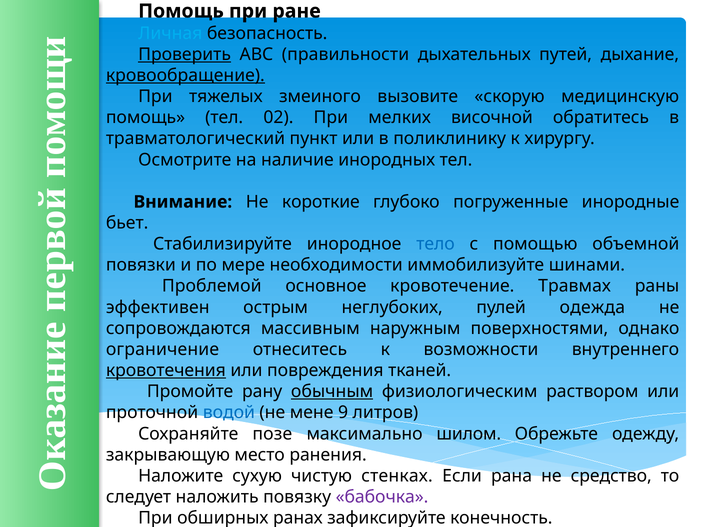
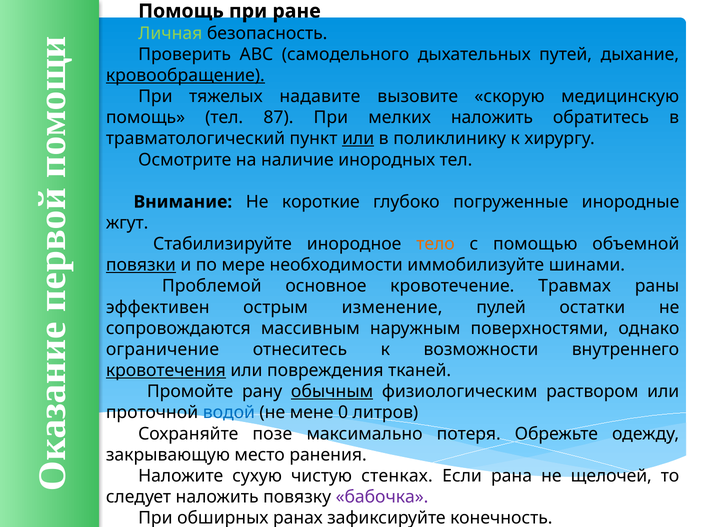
Личная colour: light blue -> light green (170, 33)
Проверить underline: present -> none (185, 54)
правильности: правильности -> самодельного (346, 54)
змеиного: змеиного -> надавите (320, 97)
02: 02 -> 87 (278, 118)
мелких височной: височной -> наложить (492, 118)
или underline: none -> present (358, 139)
бьет: бьет -> жгут (127, 223)
тело colour: blue -> orange (436, 244)
повязки underline: none -> present (141, 265)
неглубоких: неглубоких -> изменение (392, 307)
одежда: одежда -> остатки (592, 307)
9: 9 -> 0 (343, 413)
шилом: шилом -> потеря (469, 434)
средство: средство -> щелочей (611, 476)
